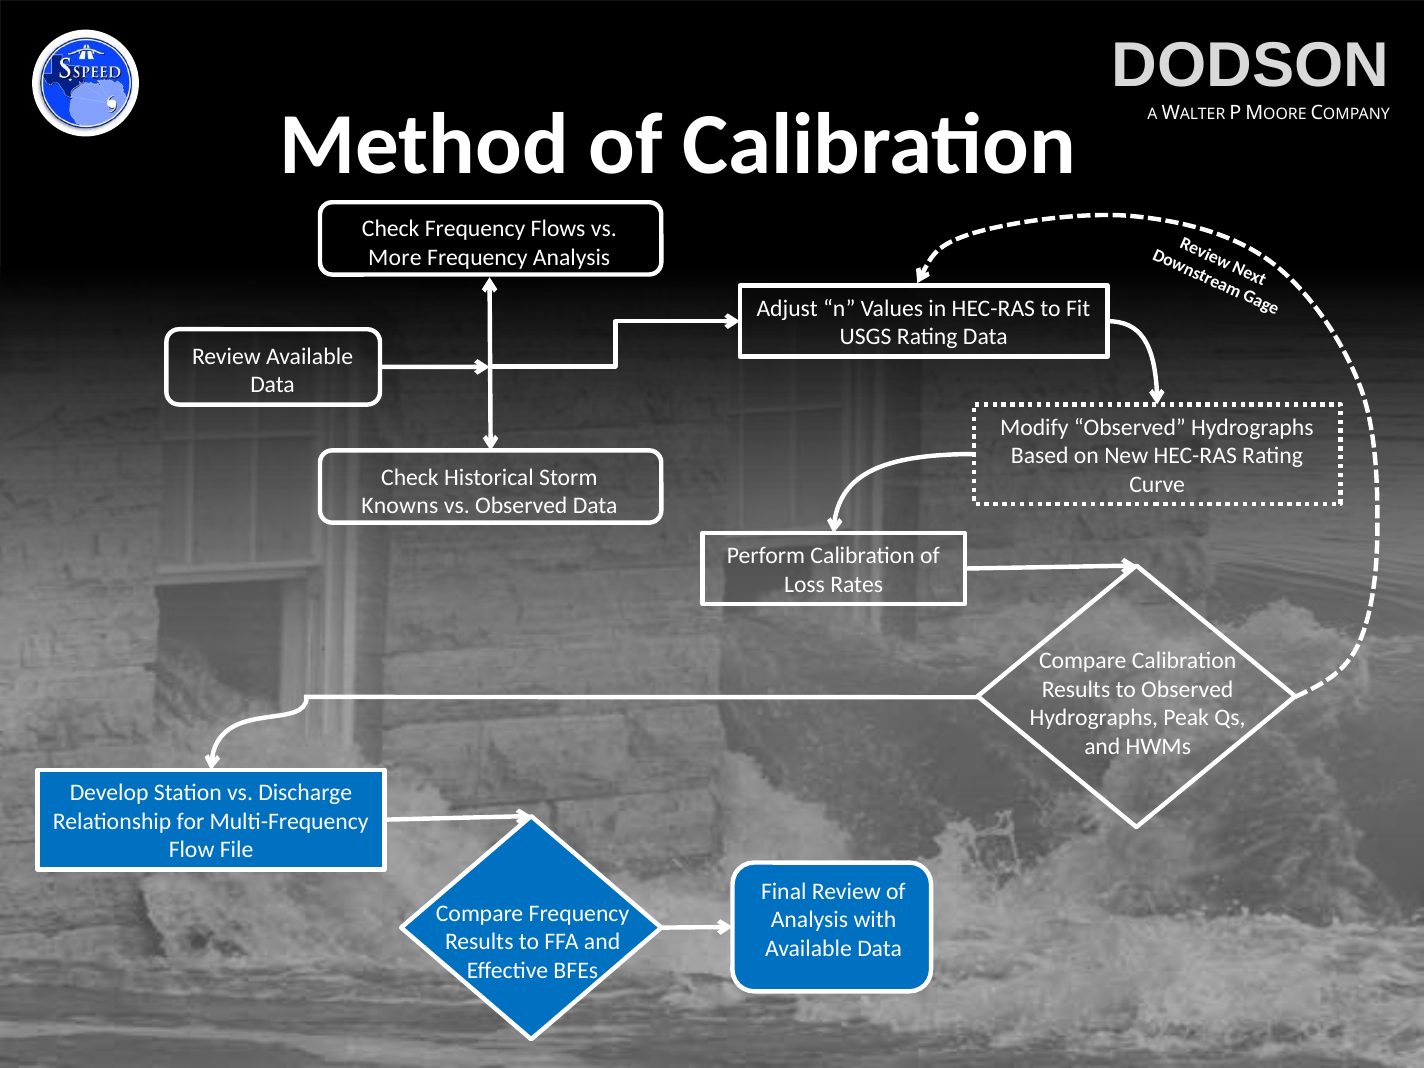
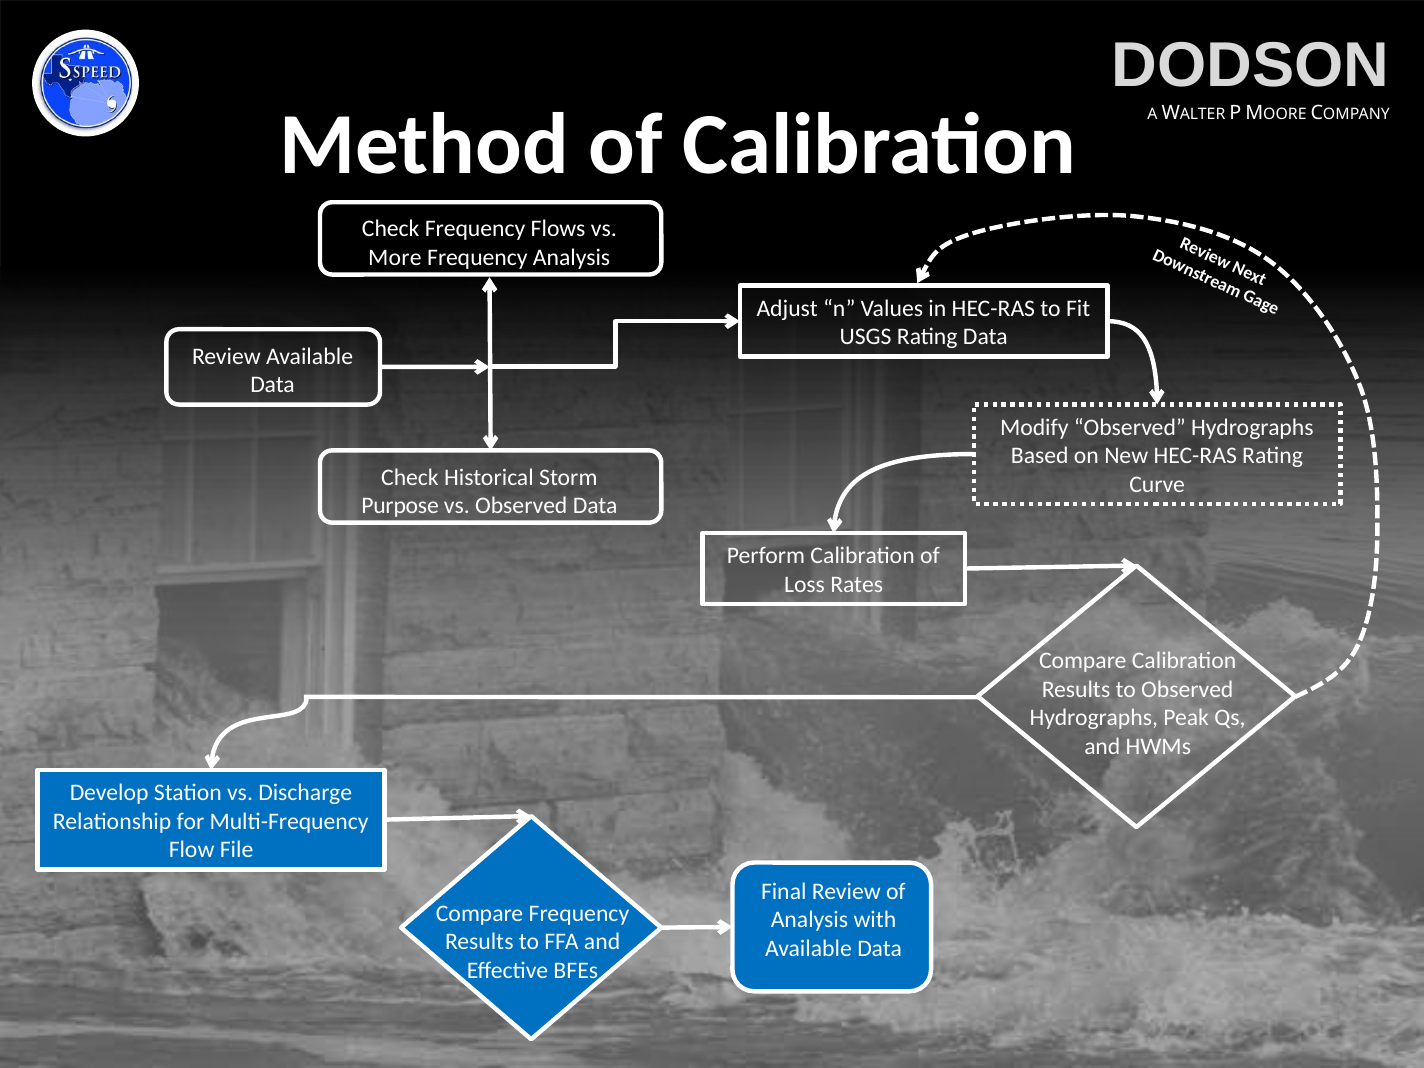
Knowns: Knowns -> Purpose (400, 506)
